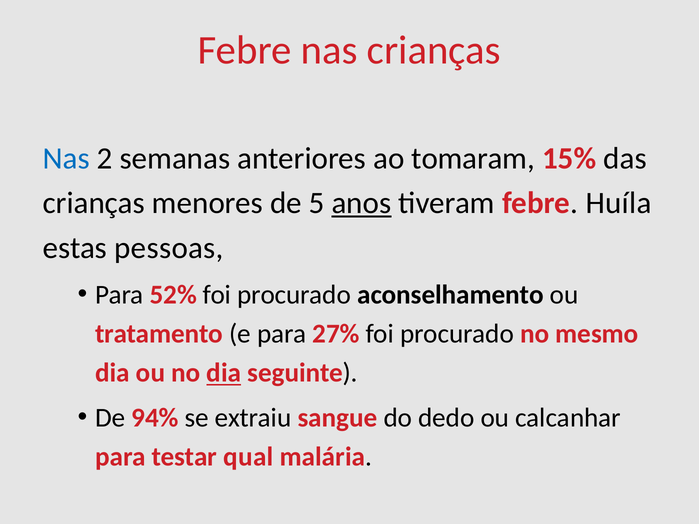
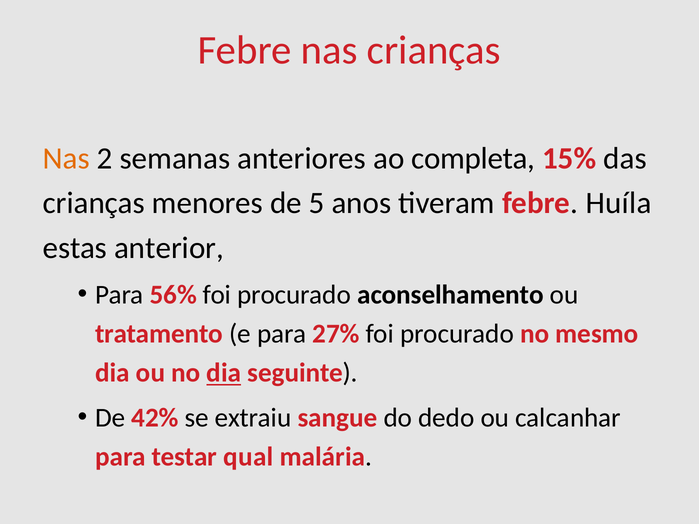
Nas colour: blue -> orange (66, 158)
tomaram: tomaram -> completa (473, 158)
anos underline: present -> none (361, 203)
pessoas: pessoas -> anterior (169, 248)
52%: 52% -> 56% (173, 295)
94%: 94% -> 42% (155, 418)
